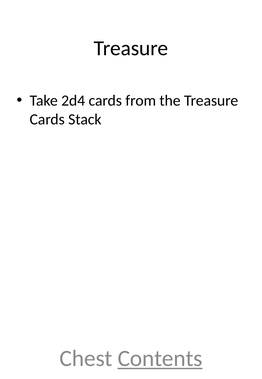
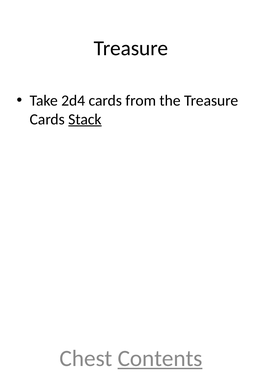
Stack underline: none -> present (85, 119)
